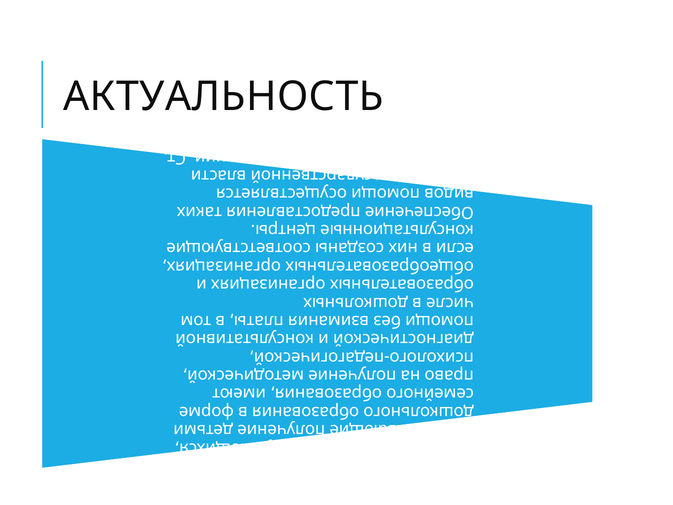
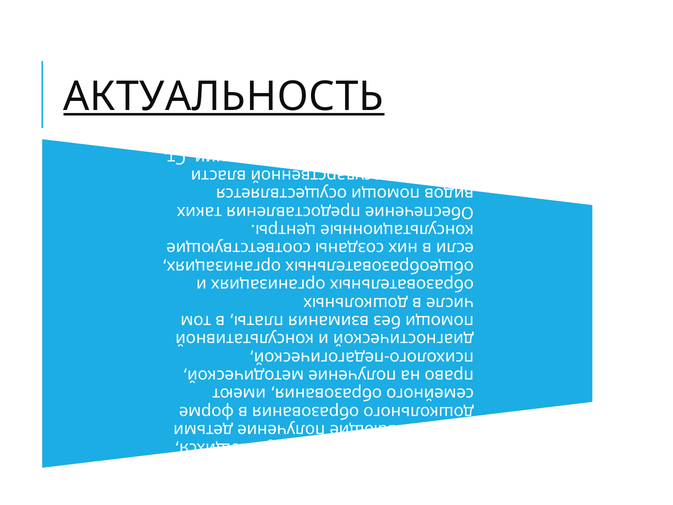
АКТУАЛЬНОСТЬ underline: none -> present (224, 97)
